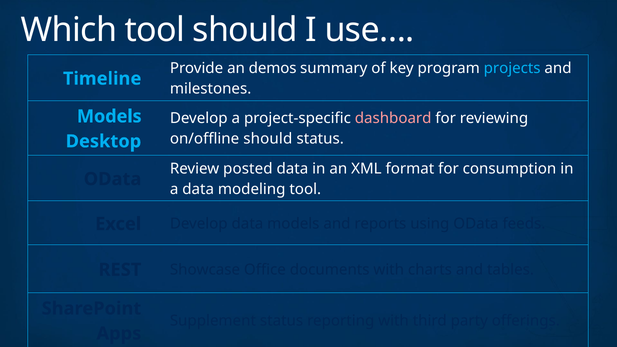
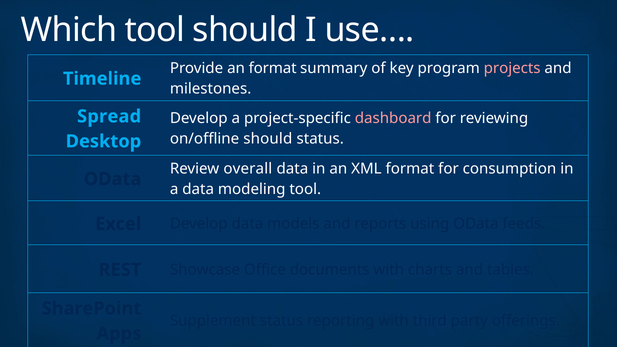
an demos: demos -> format (273, 68)
projects colour: light blue -> pink (512, 68)
Models: Models -> Spread (109, 116)
posted: posted -> overall (248, 169)
